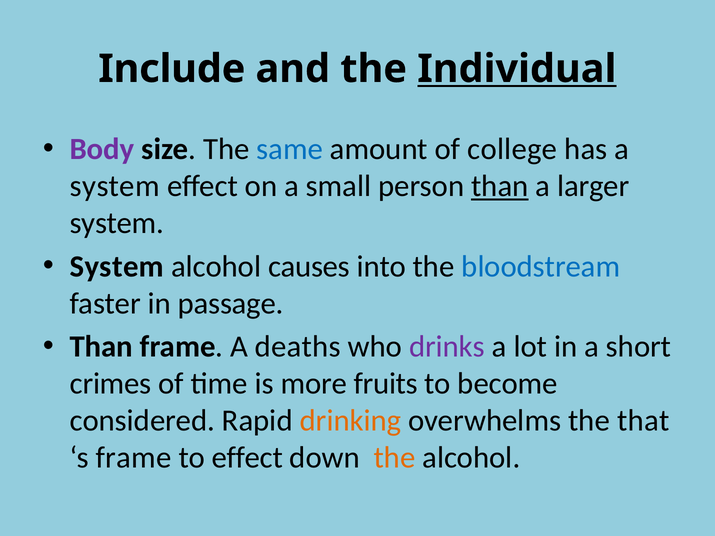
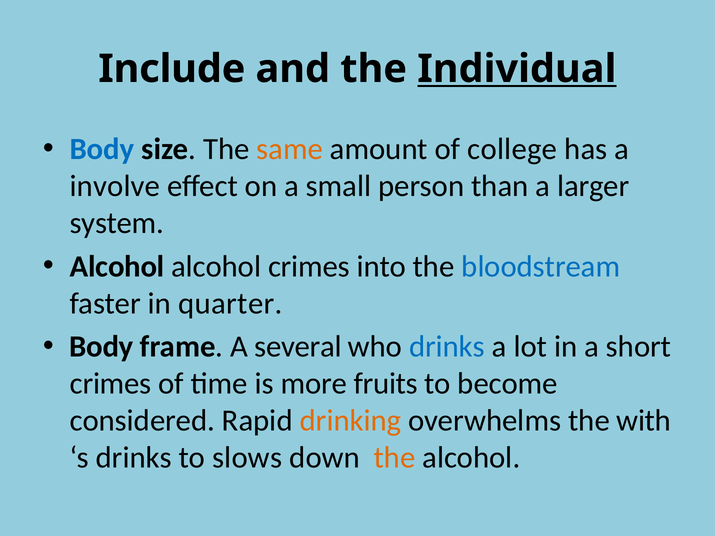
Body colour: purple -> blue (102, 149)
same colour: blue -> orange (290, 149)
system: system -> involve (115, 186)
than underline: present -> none (500, 186)
System: System -> Alcohol (117, 267)
alcohol causes: causes -> crimes (309, 267)
passage: passage -> quarter (230, 304)
Than: Than -> Body (101, 347)
deaths: deaths -> several (298, 347)
drinks colour: purple -> blue (447, 347)
that: that -> with (644, 421)
s frame: frame -> drinks (134, 458)
to effect: effect -> slows (247, 458)
